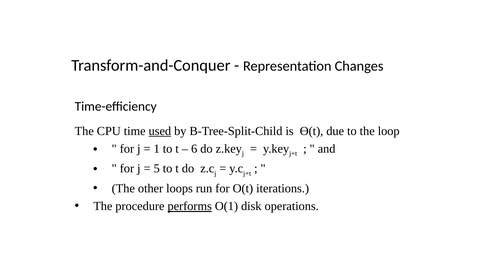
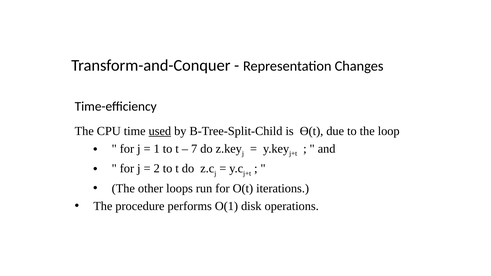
6: 6 -> 7 (194, 149)
5: 5 -> 2 (157, 169)
performs underline: present -> none (190, 206)
